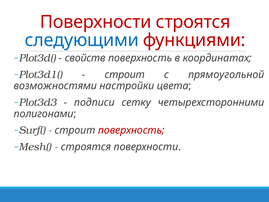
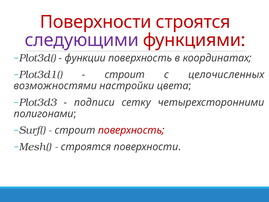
следующими colour: blue -> purple (82, 40)
свойств: свойств -> функции (85, 58)
прямоугольной: прямоугольной -> целочисленных (226, 75)
